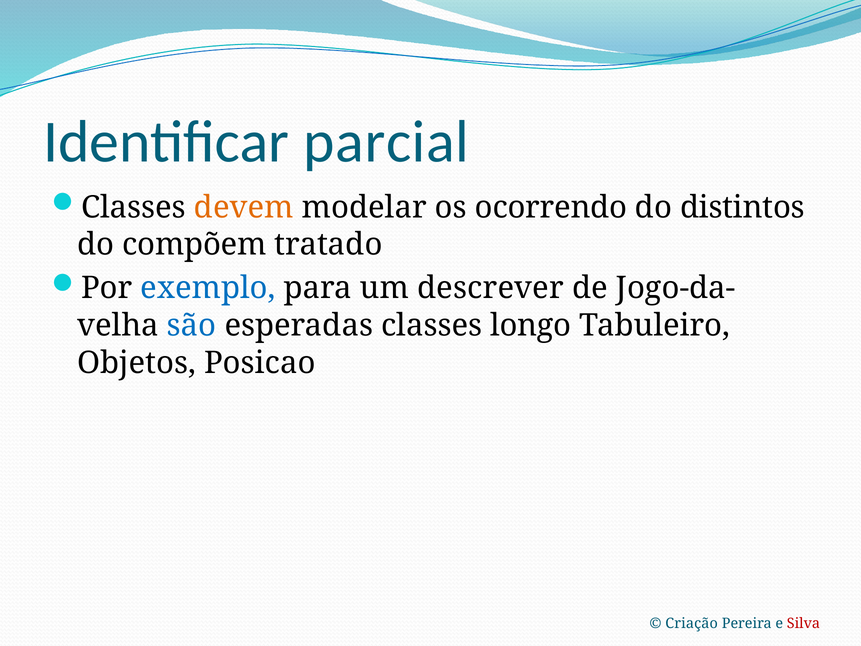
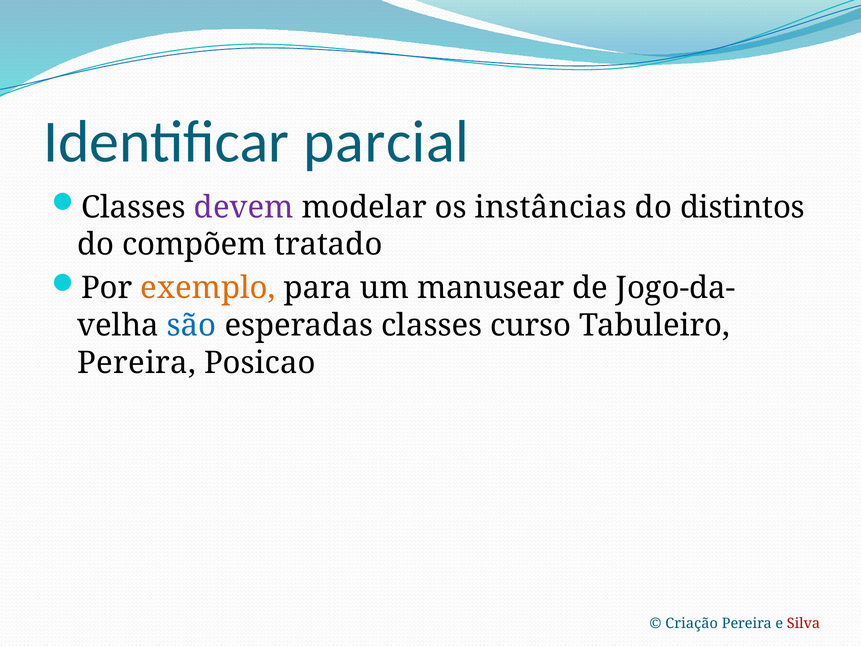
devem colour: orange -> purple (244, 207)
ocorrendo: ocorrendo -> instâncias (551, 207)
exemplo colour: blue -> orange (208, 288)
descrever: descrever -> manusear (491, 288)
longo: longo -> curso (531, 325)
Objetos: Objetos -> Pereira (137, 363)
